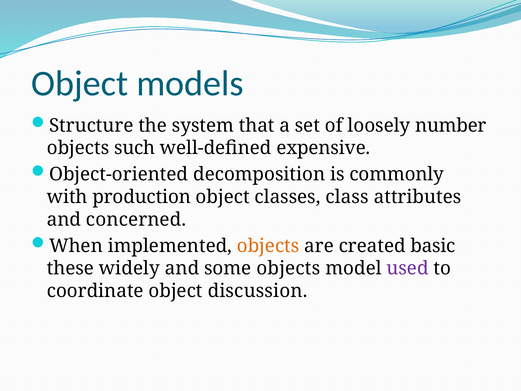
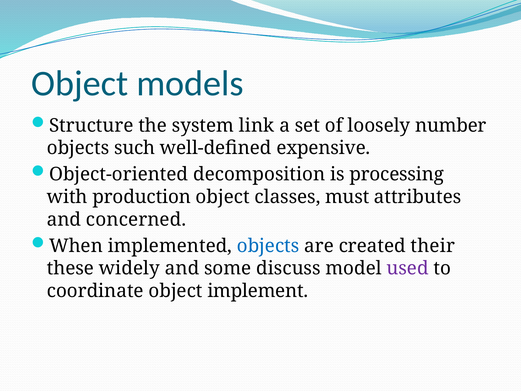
that: that -> link (257, 125)
commonly: commonly -> processing (397, 174)
class: class -> must (347, 197)
objects colour: orange -> blue (268, 246)
basic: basic -> their (433, 246)
some objects: objects -> discuss (288, 268)
discussion: discussion -> implement (258, 291)
